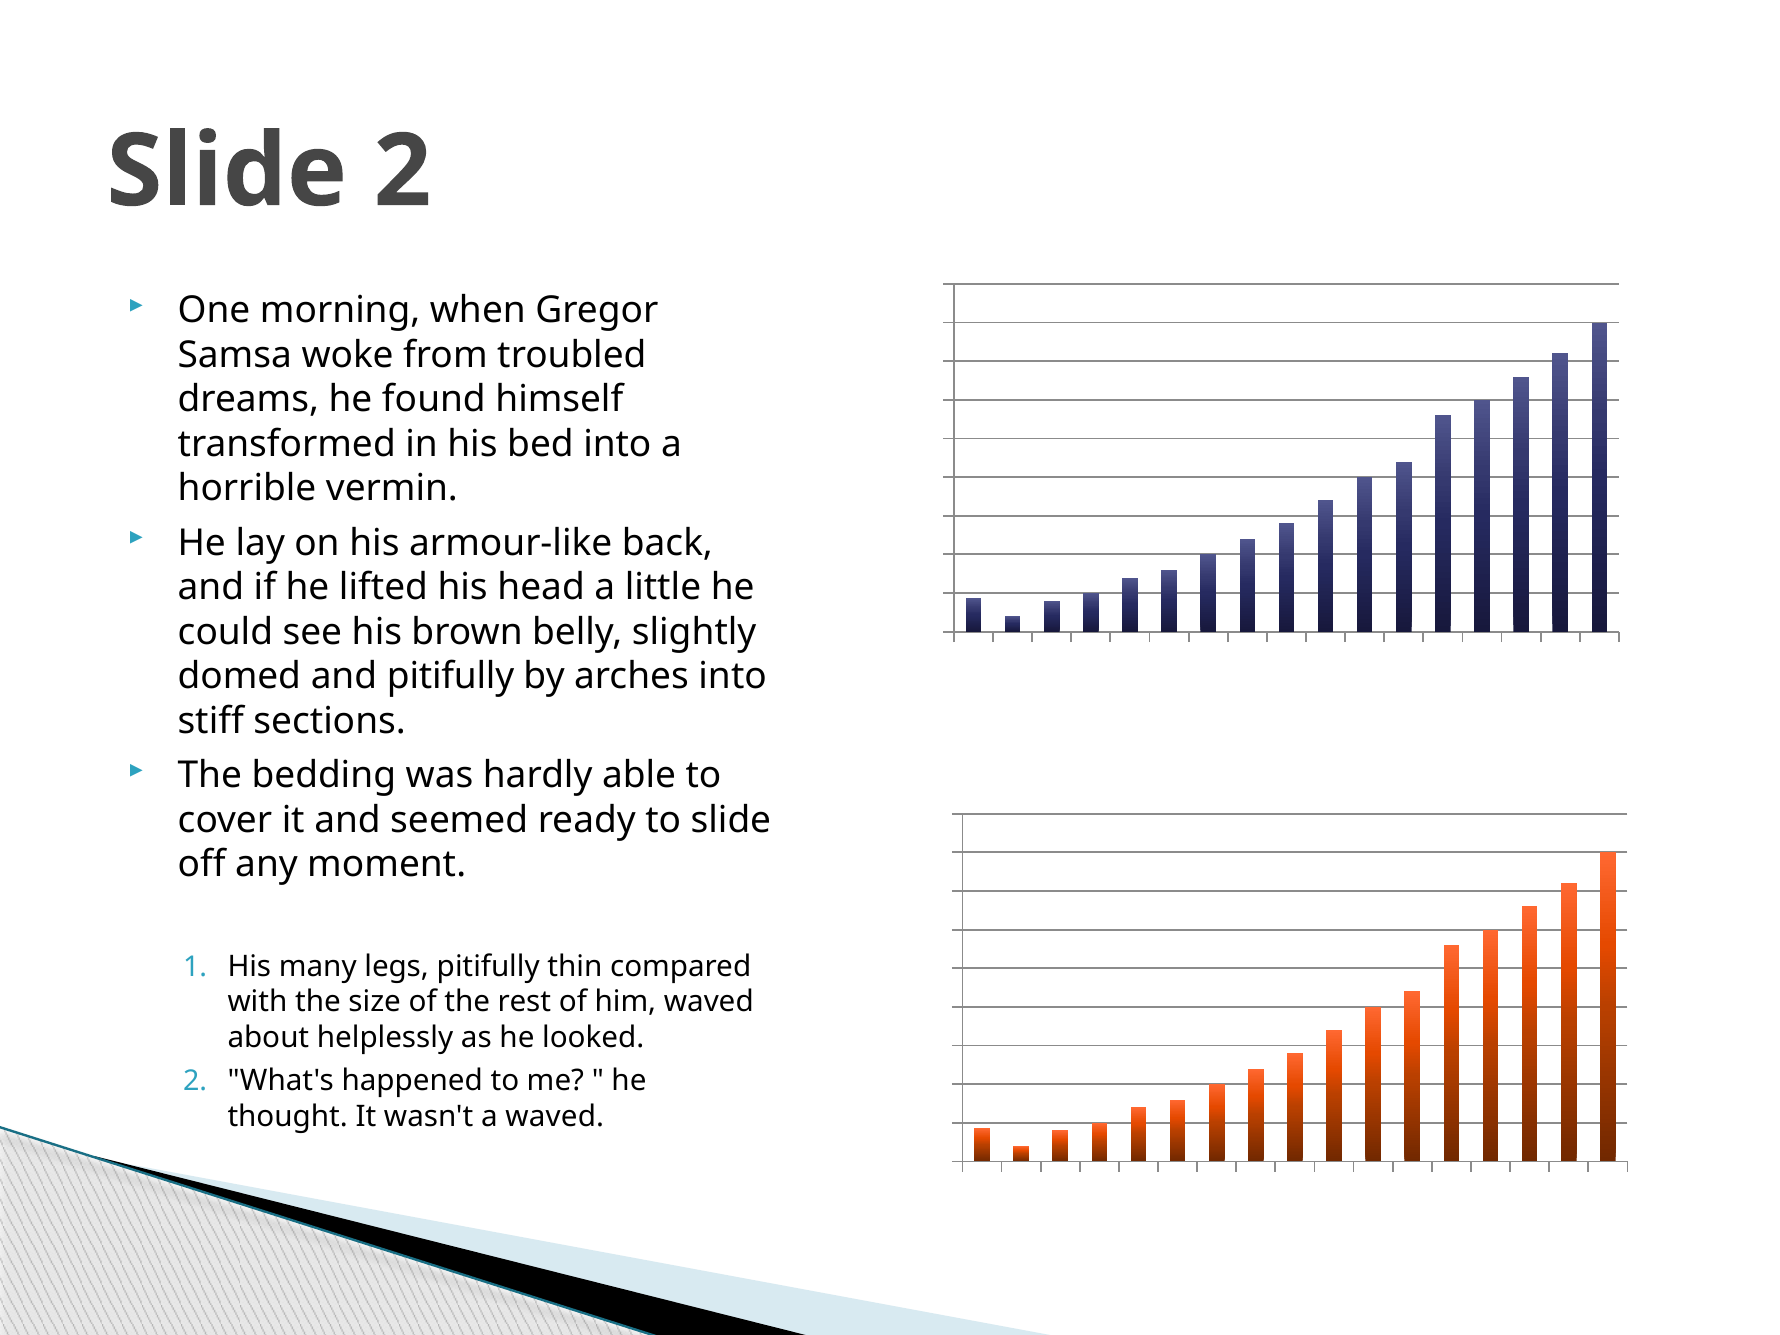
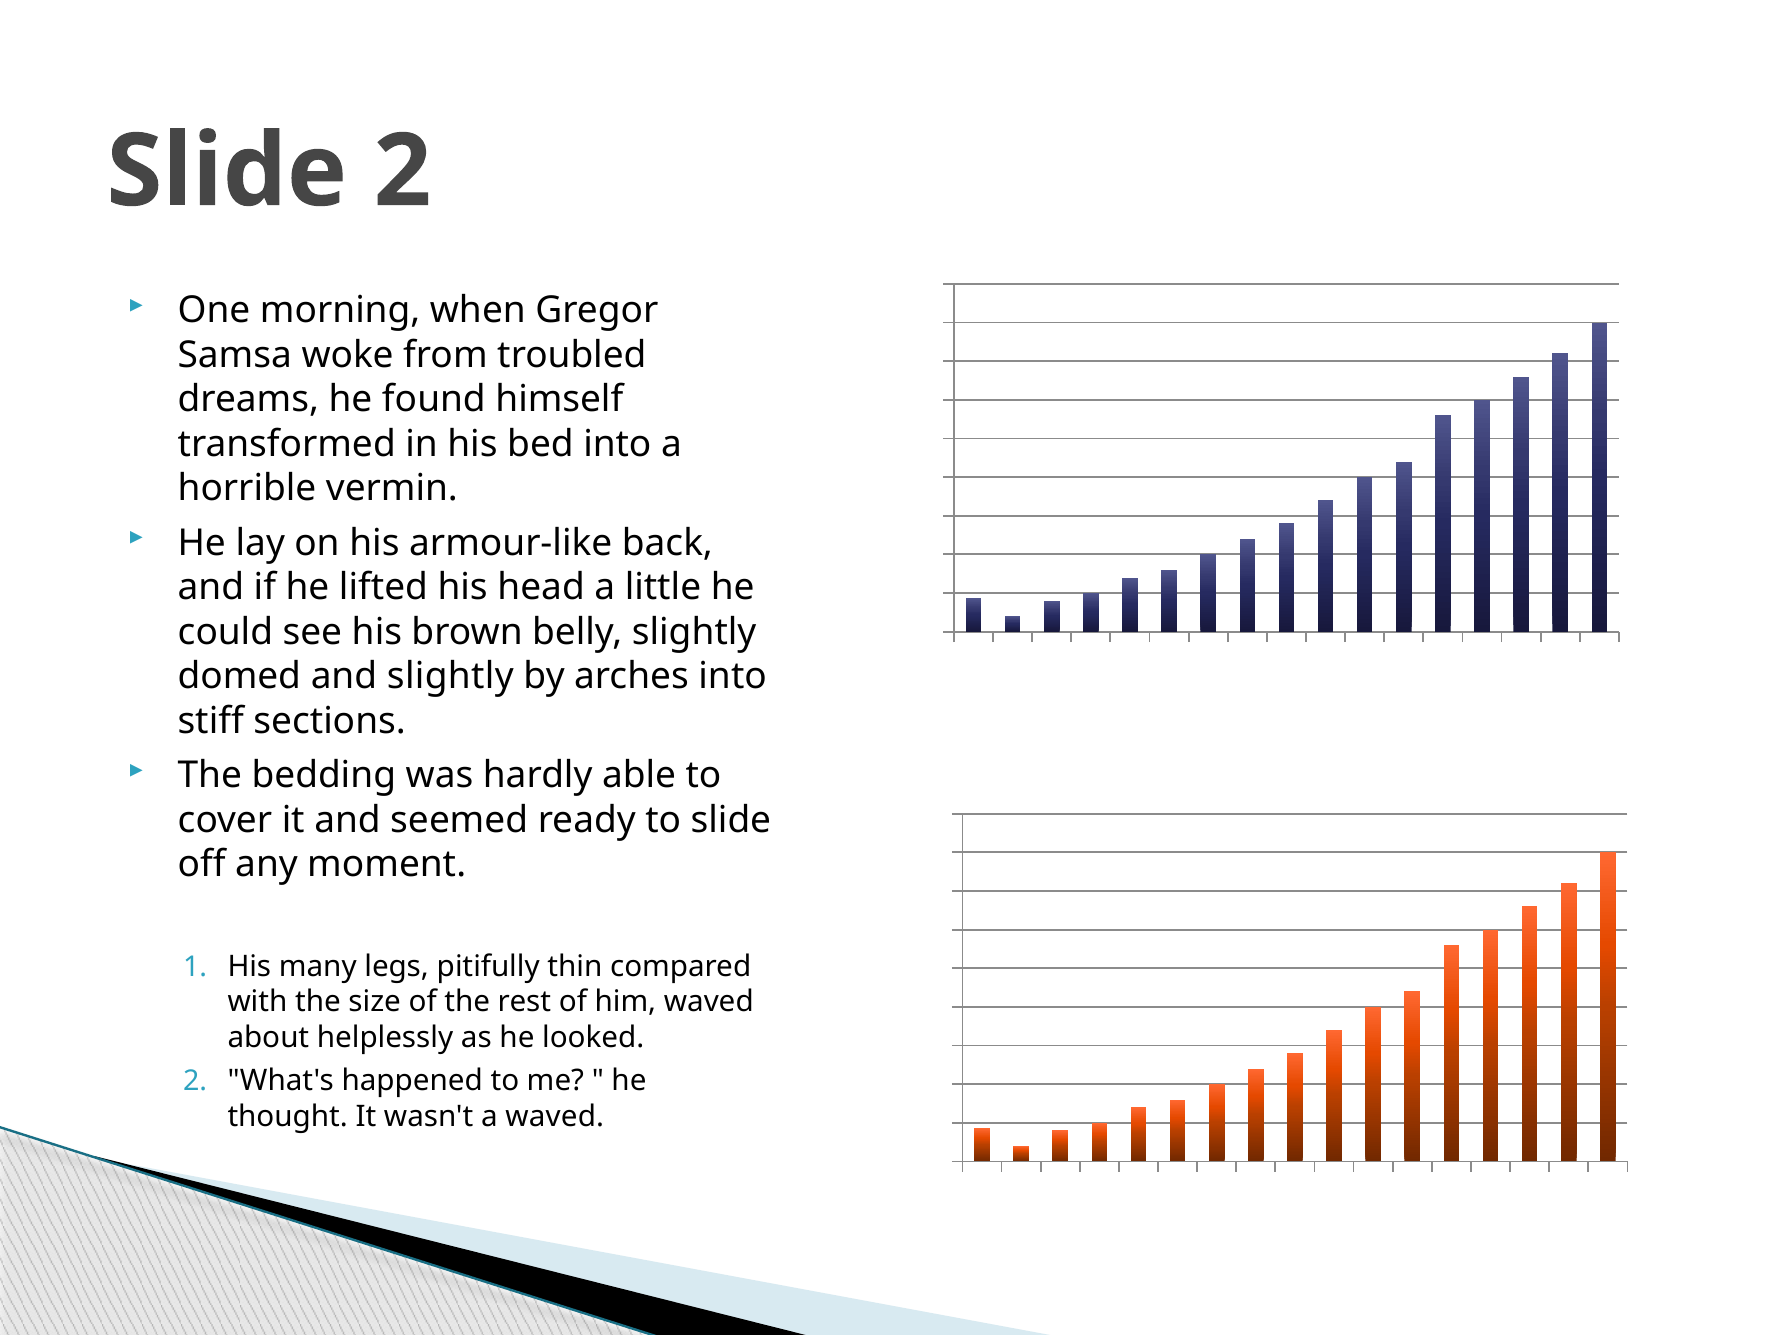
and pitifully: pitifully -> slightly (450, 677)
